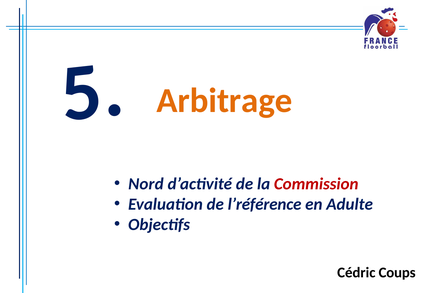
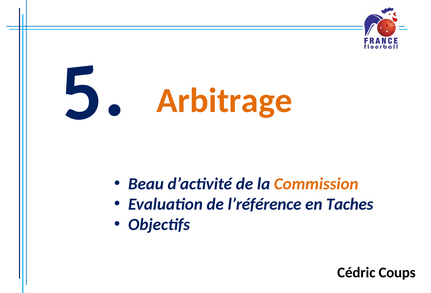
Nord: Nord -> Beau (146, 184)
Commission colour: red -> orange (316, 184)
Adulte: Adulte -> Taches (350, 204)
